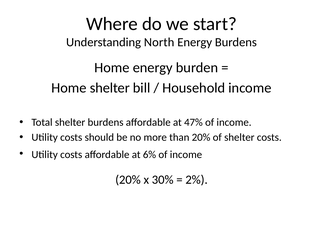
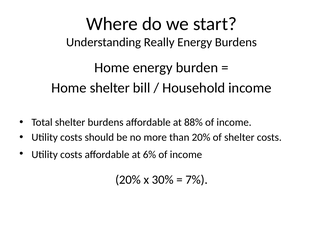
North: North -> Really (159, 42)
47%: 47% -> 88% (193, 122)
2%: 2% -> 7% (197, 180)
